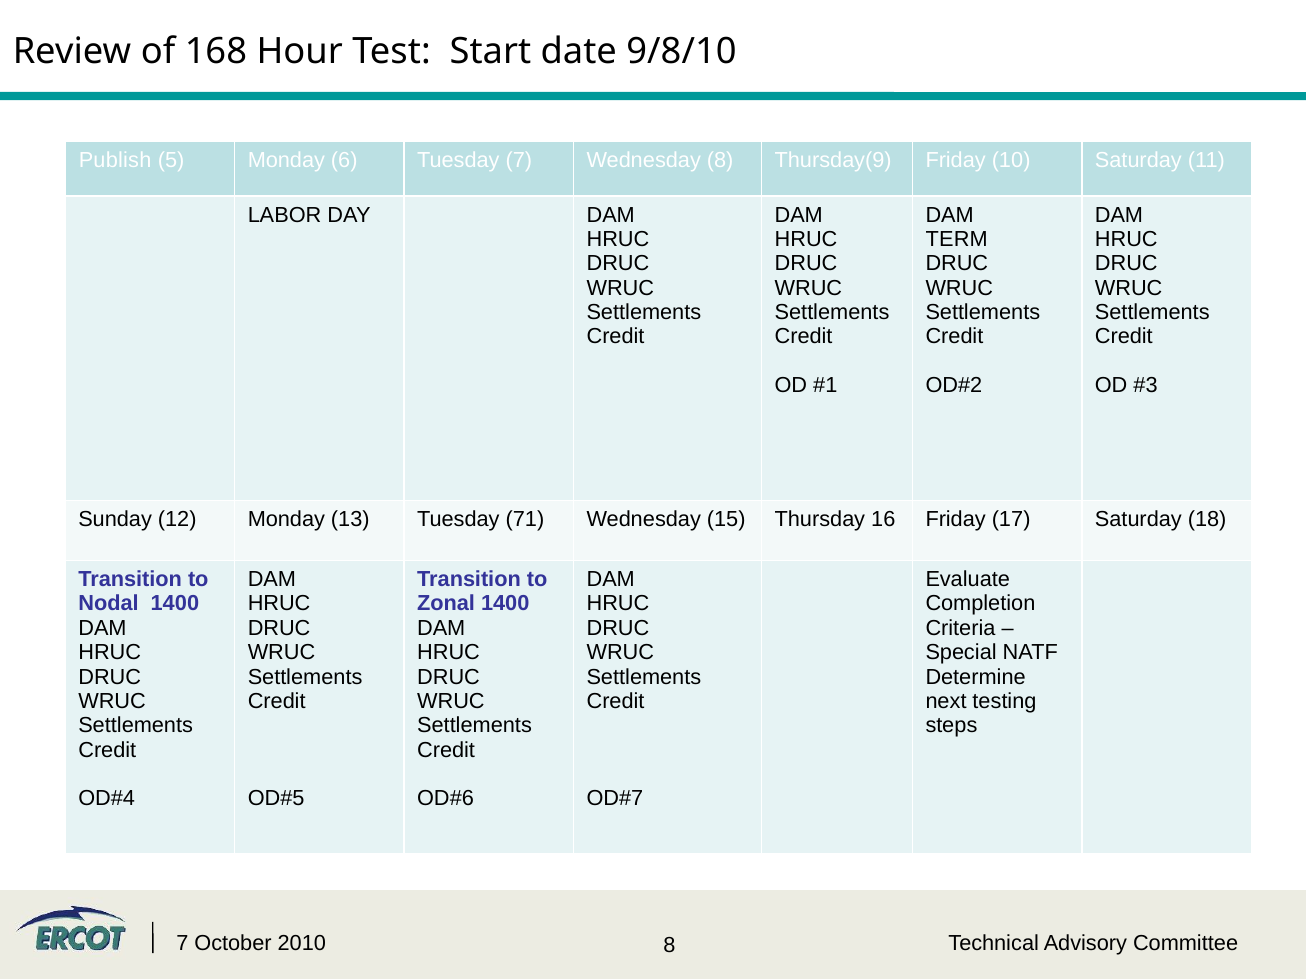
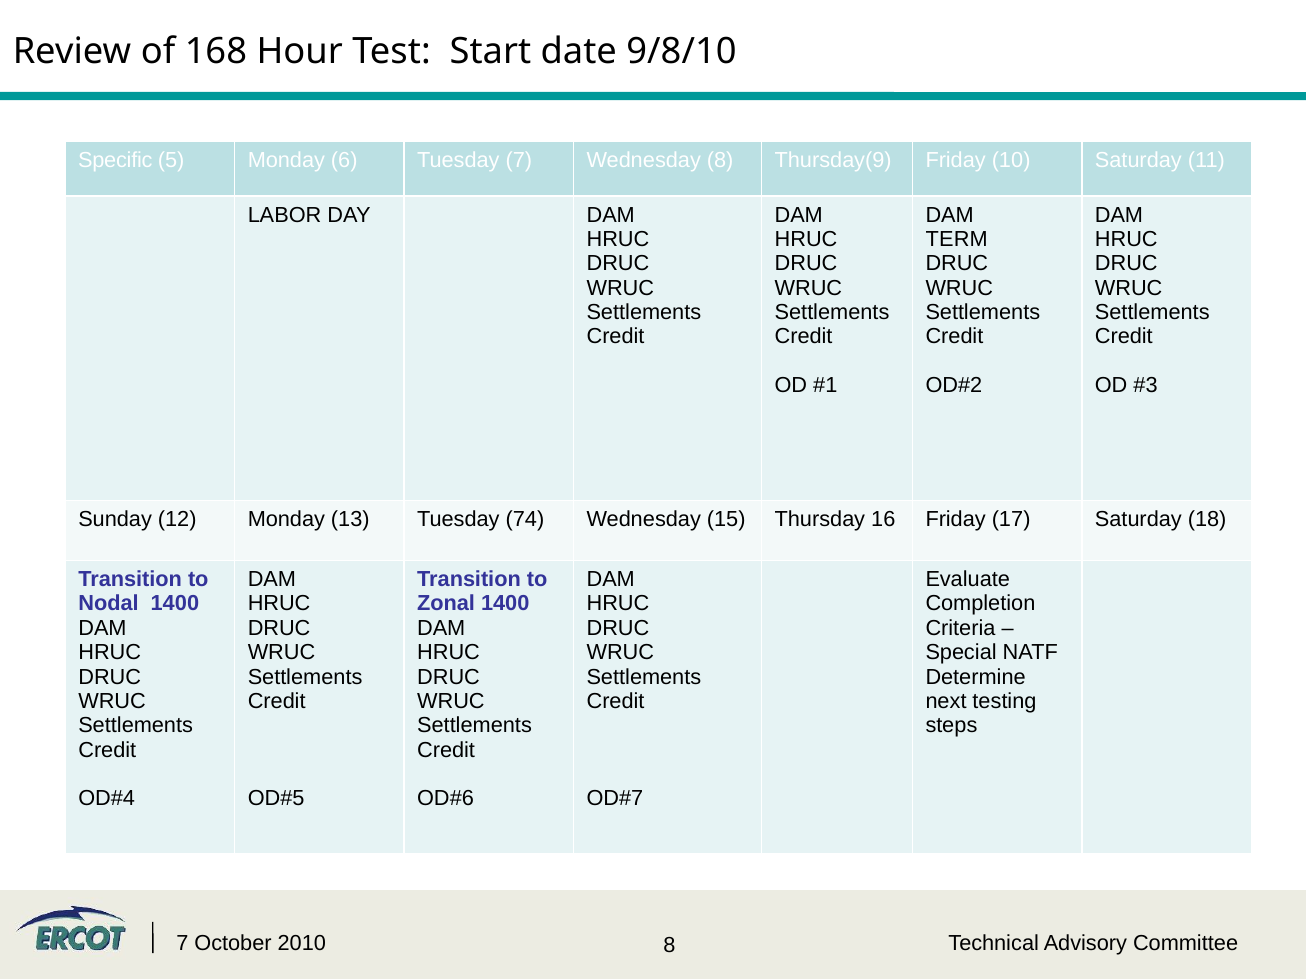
Publish: Publish -> Specific (115, 161)
71: 71 -> 74 (525, 520)
